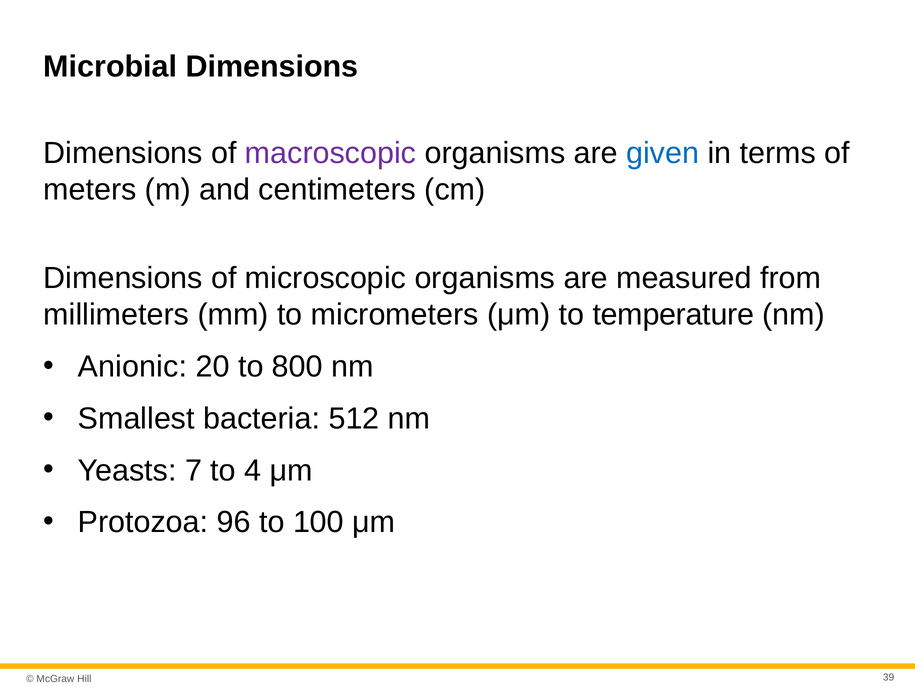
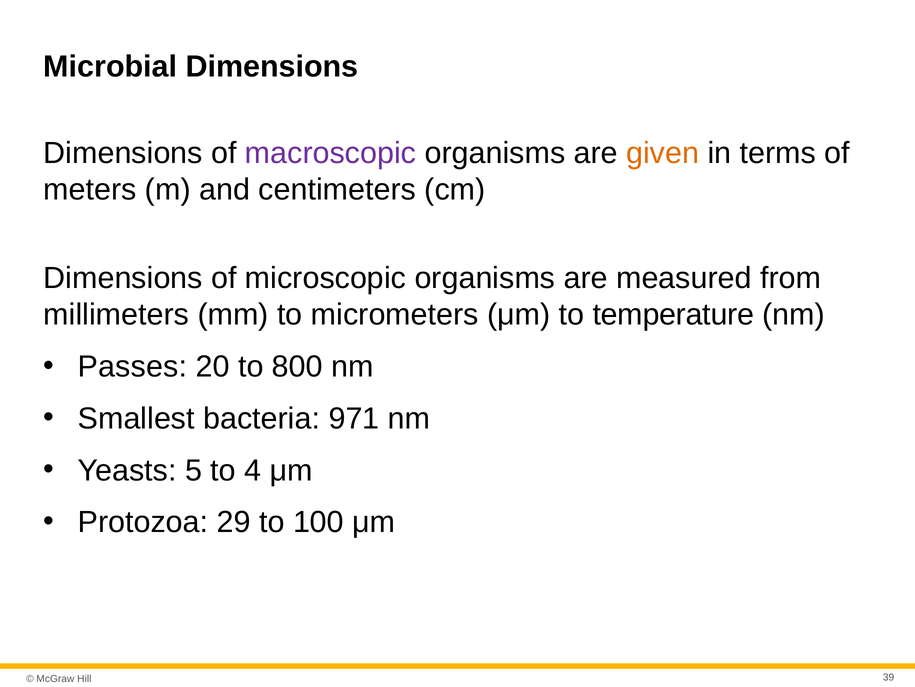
given colour: blue -> orange (663, 153)
Anionic: Anionic -> Passes (133, 366)
512: 512 -> 971 (354, 418)
7: 7 -> 5 (194, 470)
96: 96 -> 29 (234, 522)
